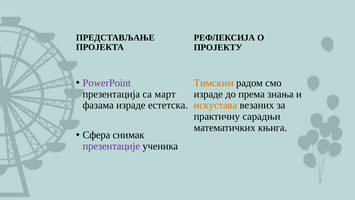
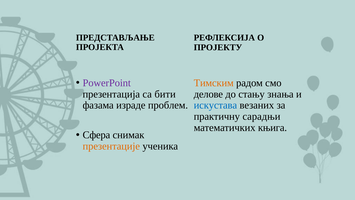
израде: израде -> делове (208, 94)
према: према -> стању (252, 94)
март: март -> бити (165, 94)
искустава colour: orange -> blue (215, 105)
естетска: естетска -> проблем (168, 105)
презентације colour: purple -> orange (111, 146)
